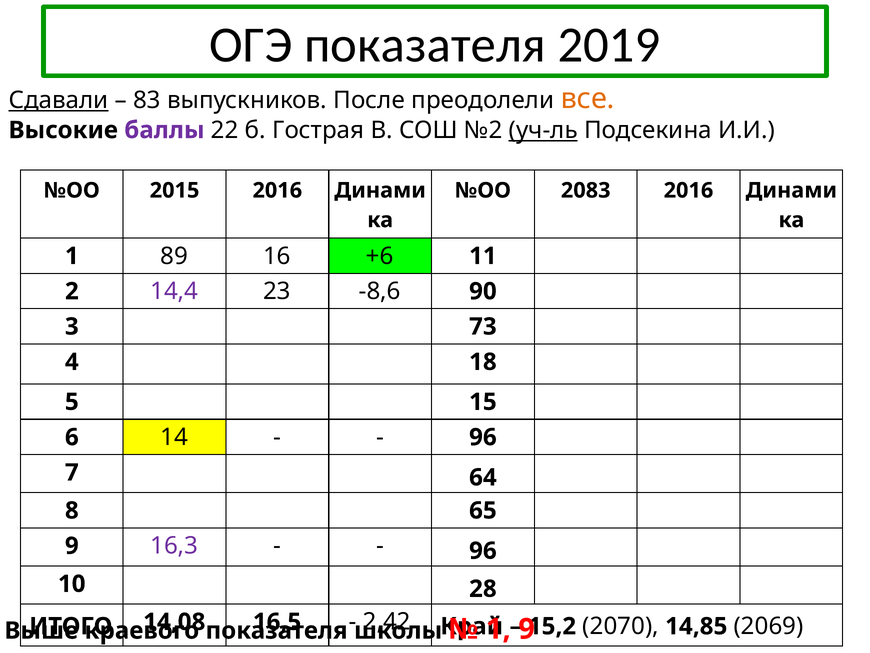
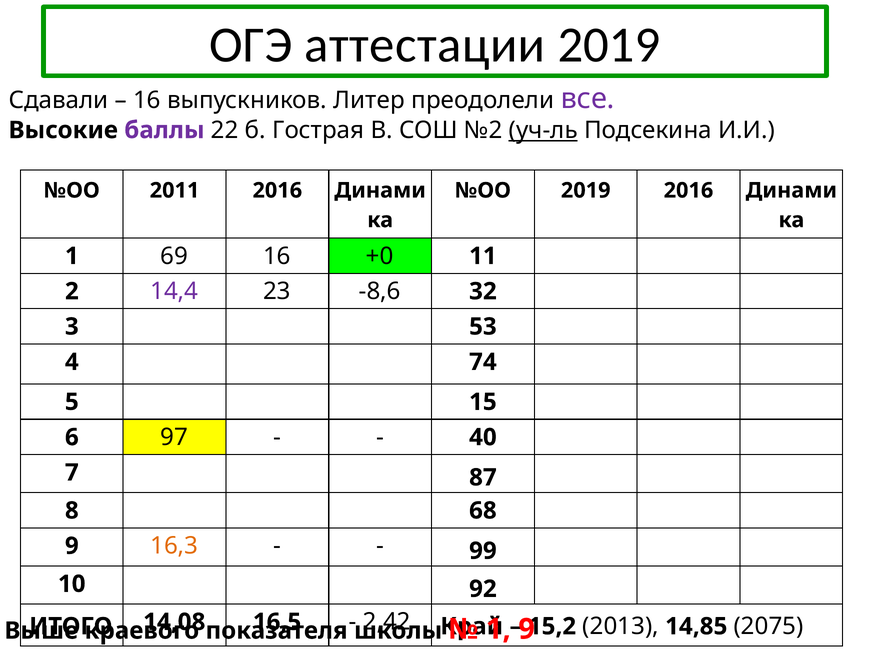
ОГЭ показателя: показателя -> аттестации (425, 45)
Сдавали underline: present -> none (59, 100)
83: 83 -> 16 (147, 100)
После: После -> Литер (369, 100)
все colour: orange -> purple (588, 98)
2015: 2015 -> 2011 (175, 190)
№ОО 2083: 2083 -> 2019 (586, 190)
89: 89 -> 69 (174, 256)
+6: +6 -> +0 (380, 256)
90: 90 -> 32 (483, 291)
73: 73 -> 53 (483, 326)
18: 18 -> 74 (483, 362)
14: 14 -> 97 (174, 437)
96: 96 -> 40 (483, 437)
64: 64 -> 87 (483, 477)
65: 65 -> 68 (483, 510)
16,3 colour: purple -> orange (174, 545)
96: 96 -> 99 (483, 550)
28: 28 -> 92 (483, 588)
2070: 2070 -> 2013 (621, 626)
2069: 2069 -> 2075 (769, 626)
